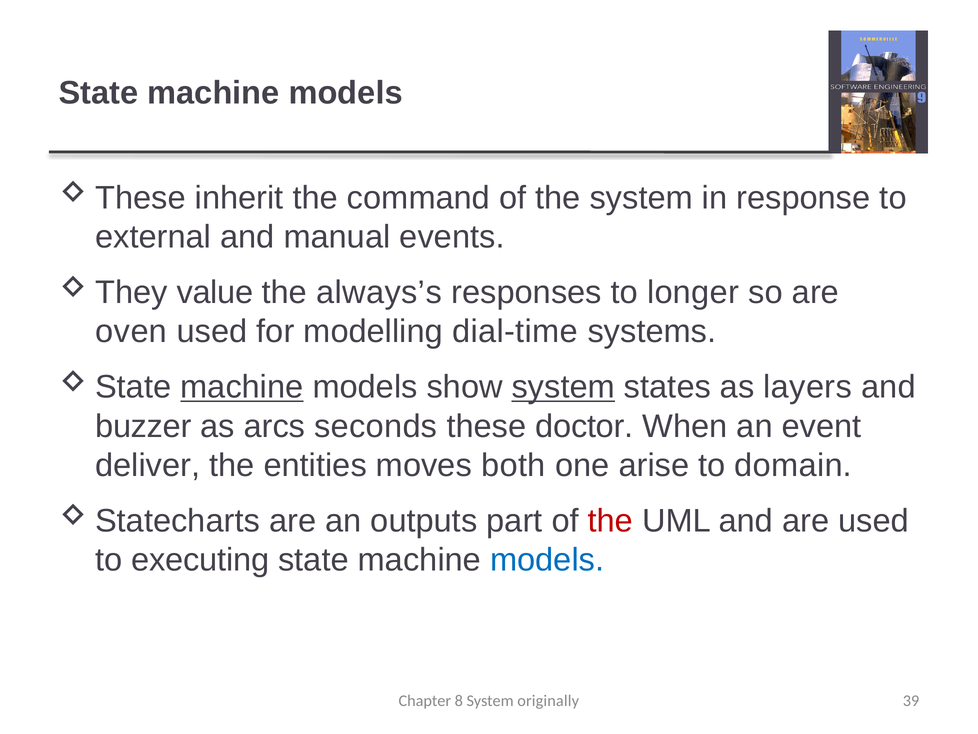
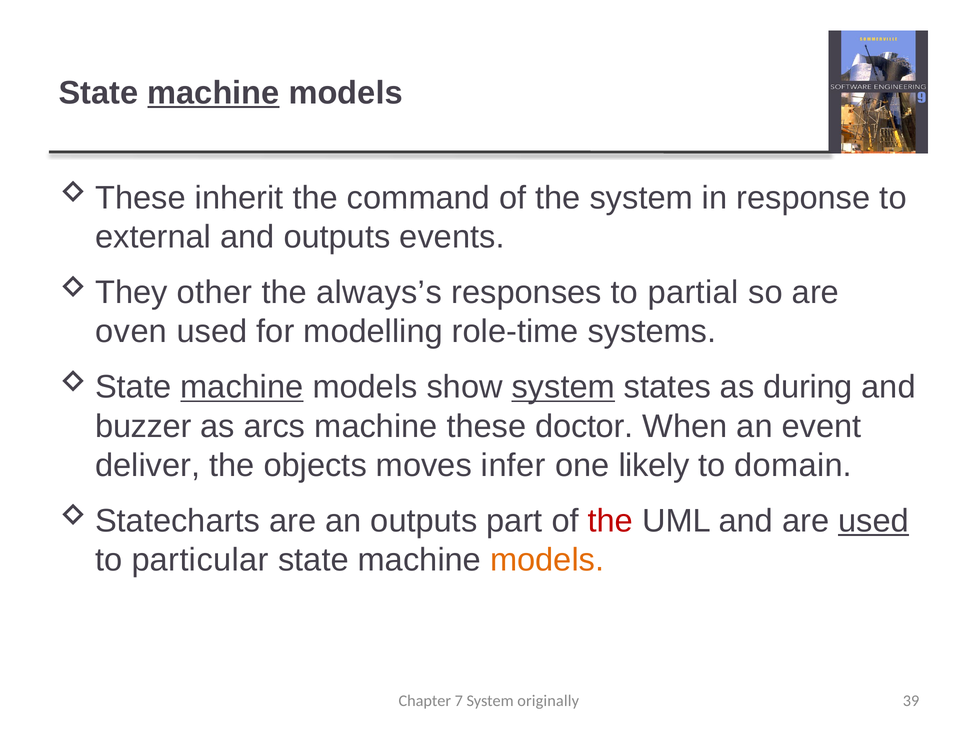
machine underline: none -> present (213, 93)
and manual: manual -> outputs (337, 237)
value: value -> other (215, 292)
longer: longer -> partial (693, 292)
dial-time: dial-time -> role-time (515, 331)
layers: layers -> during (808, 387)
arcs seconds: seconds -> machine (376, 426)
entities: entities -> objects (315, 465)
both: both -> infer (513, 465)
arise: arise -> likely (654, 465)
used underline: none -> present (874, 521)
executing: executing -> particular (200, 560)
models colour: blue -> orange (547, 560)
8: 8 -> 7 (459, 700)
